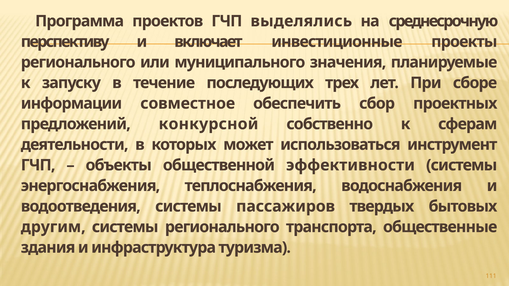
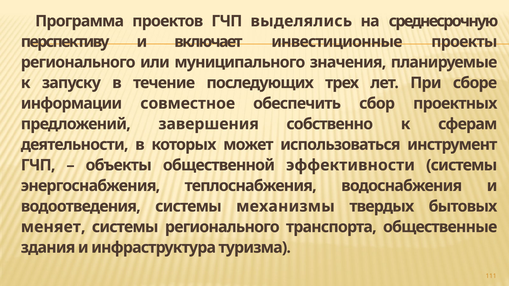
конкурсной: конкурсной -> завершения (209, 124)
пассажиров: пассажиров -> механизмы (285, 207)
другим: другим -> меняет (53, 227)
